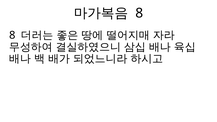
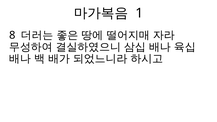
8: 8 -> 1 (139, 13)
